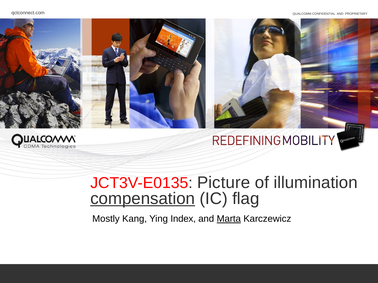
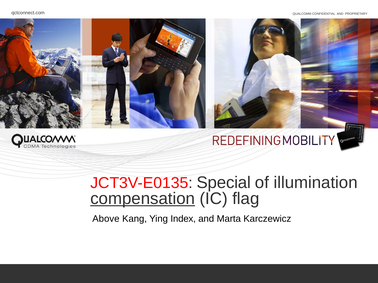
Picture: Picture -> Special (224, 183)
Mostly: Mostly -> Above (106, 219)
Marta underline: present -> none (229, 219)
